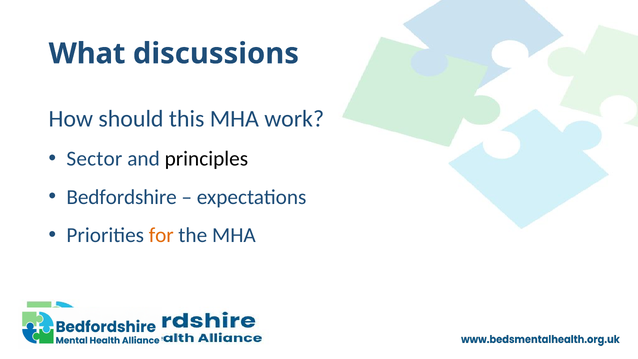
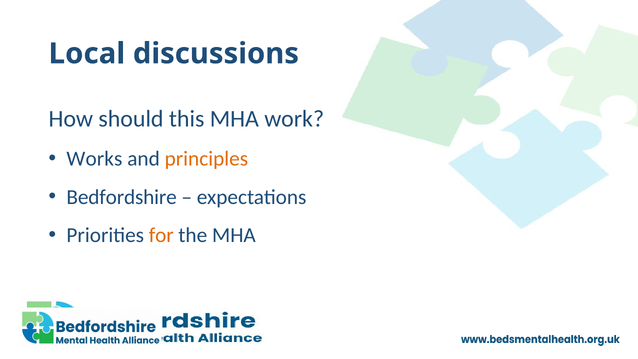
What: What -> Local (87, 54)
Sector: Sector -> Works (94, 159)
principles colour: black -> orange (206, 159)
